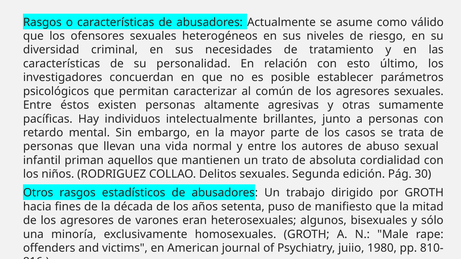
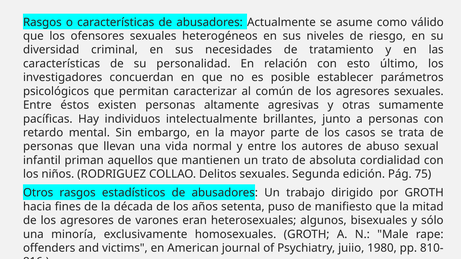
30: 30 -> 75 (423, 174)
